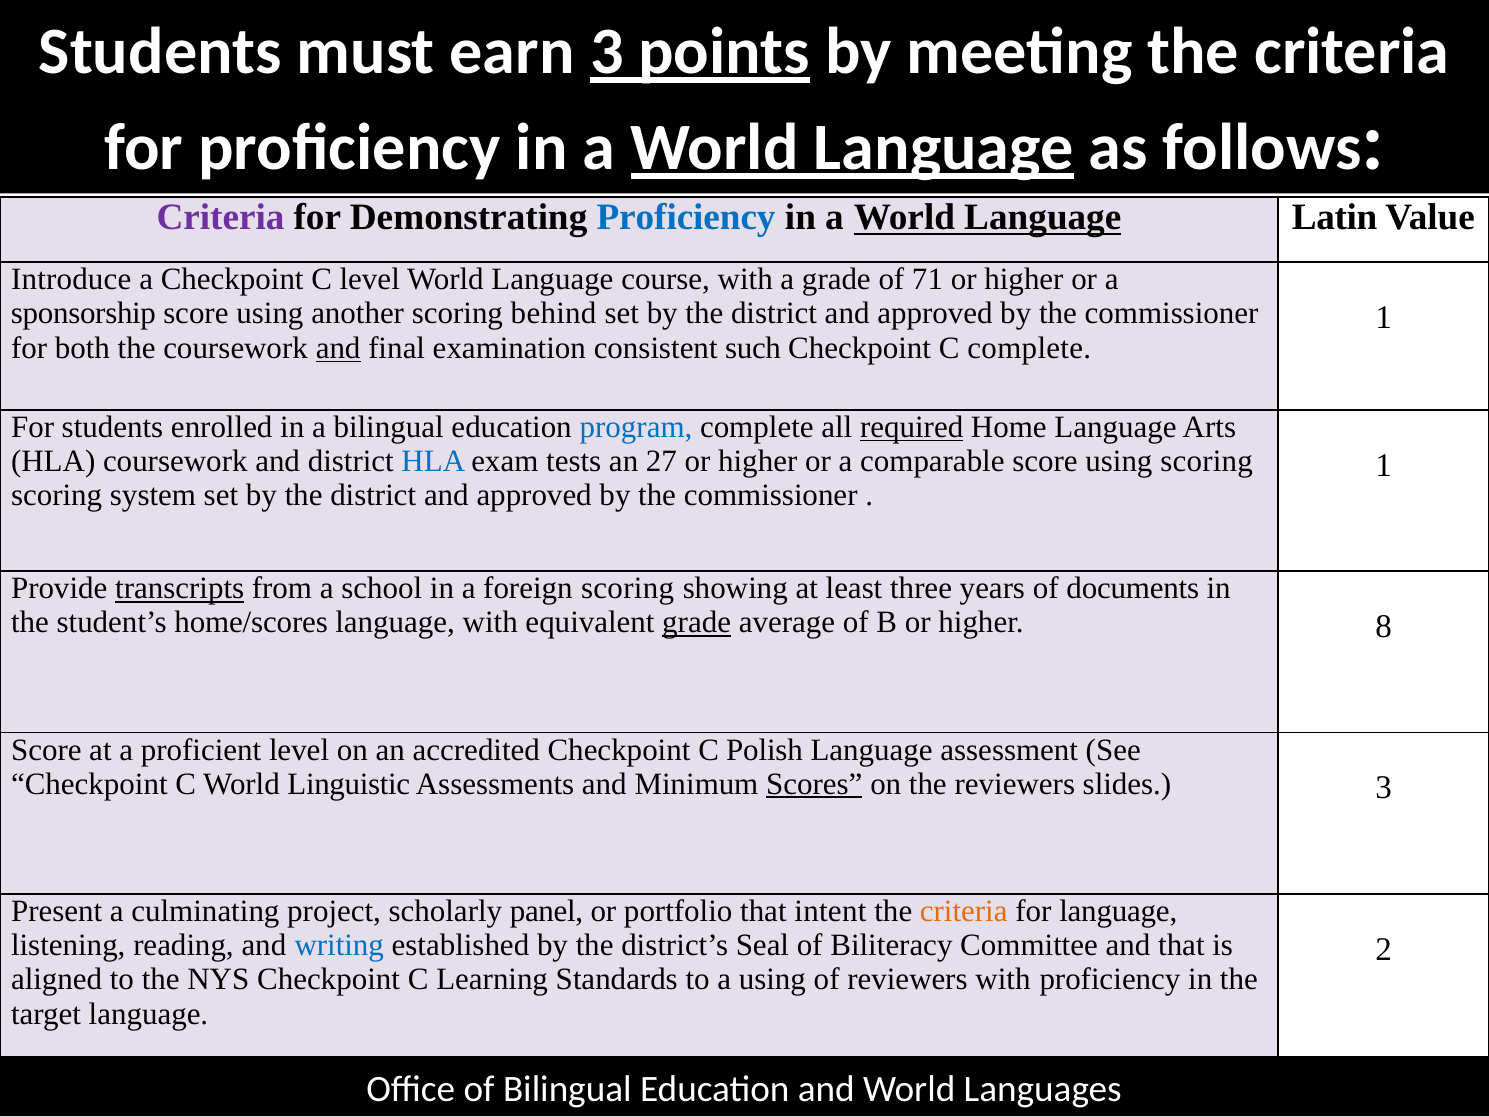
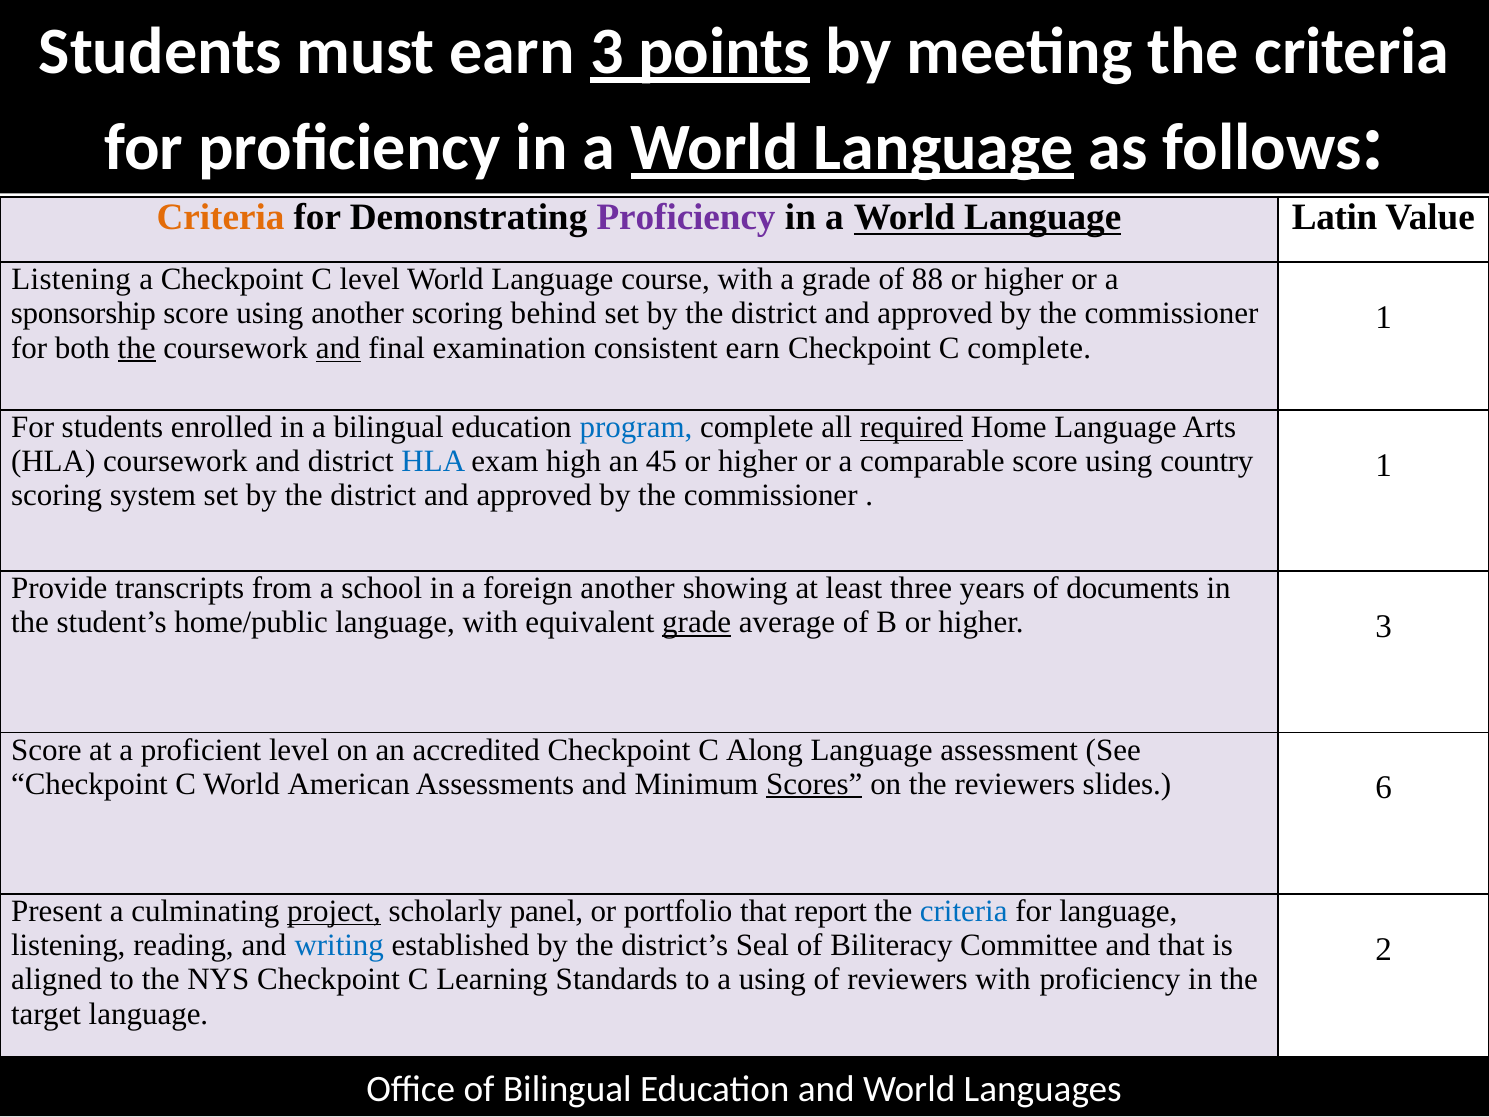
Criteria colour: purple -> orange (220, 218)
Proficiency colour: blue -> purple (686, 218)
Introduce: Introduce -> Listening (71, 279)
71: 71 -> 88 (928, 279)
the underline: none -> present (137, 348)
consistent such: such -> earn (753, 348)
tests: tests -> high (574, 461)
27: 27 -> 45 (661, 461)
using scoring: scoring -> country (1207, 461)
transcripts underline: present -> none (180, 588)
foreign scoring: scoring -> another (628, 588)
home/scores: home/scores -> home/public (251, 623)
higher 8: 8 -> 3 (1384, 626)
Polish: Polish -> Along (765, 750)
Linguistic: Linguistic -> American (349, 784)
slides 3: 3 -> 6 (1384, 788)
project underline: none -> present (334, 911)
intent: intent -> report (831, 911)
criteria colour: orange -> blue (964, 911)
